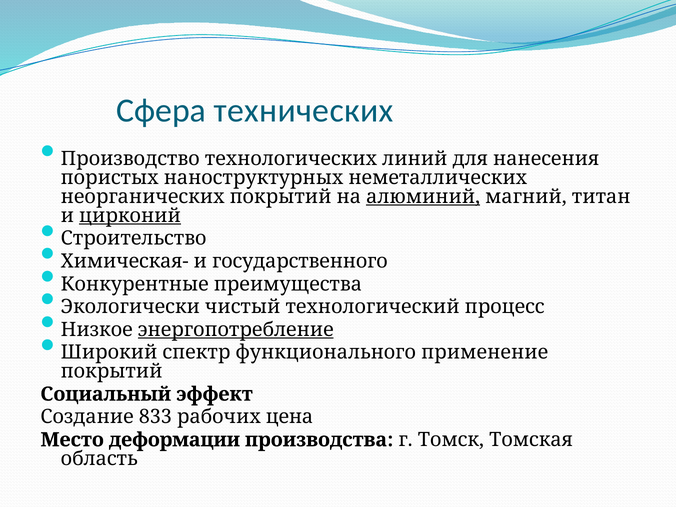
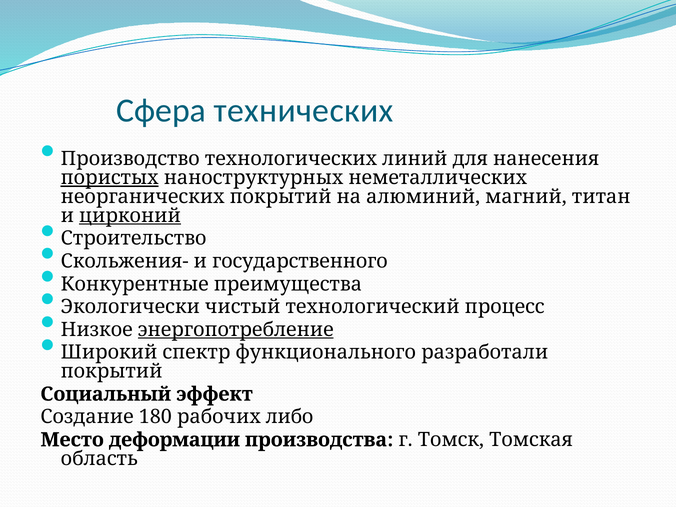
пористых underline: none -> present (110, 178)
алюминий underline: present -> none (423, 197)
Химическая-: Химическая- -> Скольжения- (125, 261)
применение: применение -> разработали (485, 352)
833: 833 -> 180 (155, 417)
цена: цена -> либо (289, 417)
